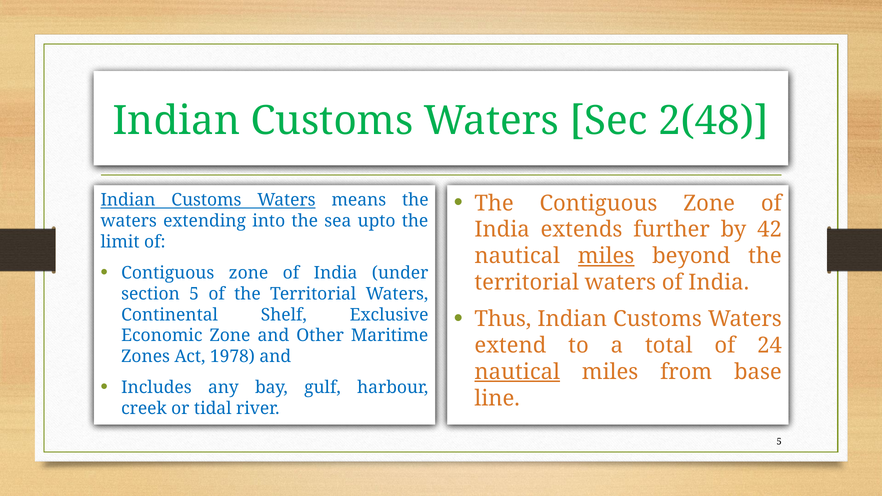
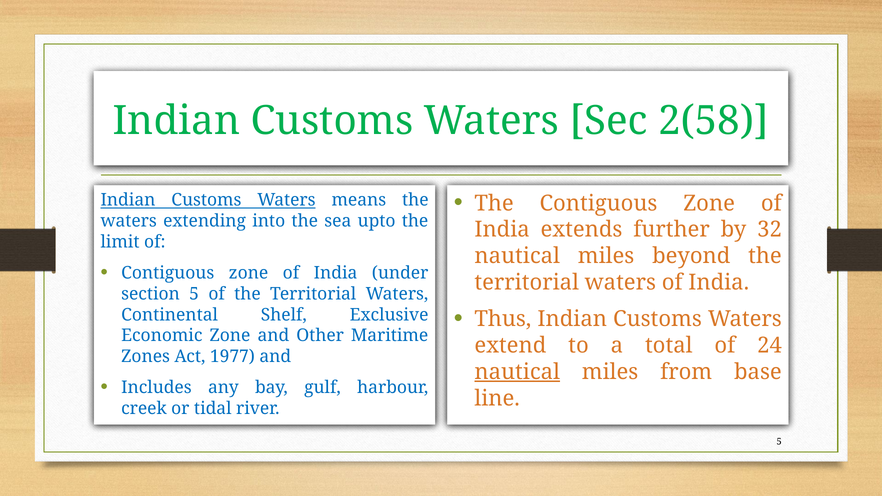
2(48: 2(48 -> 2(58 (713, 121)
42: 42 -> 32 (770, 230)
miles underline: present -> none (606, 256)
1978: 1978 -> 1977 (232, 357)
